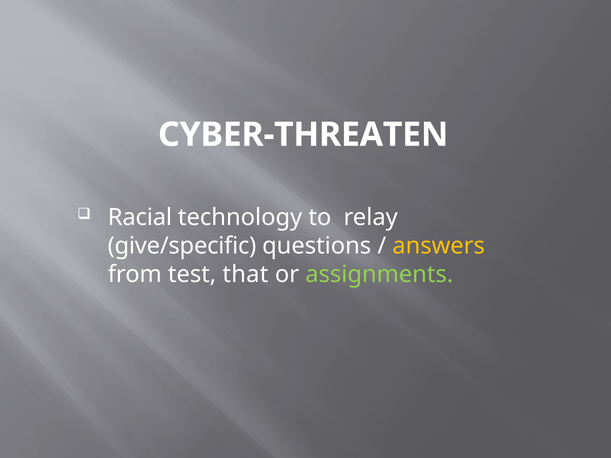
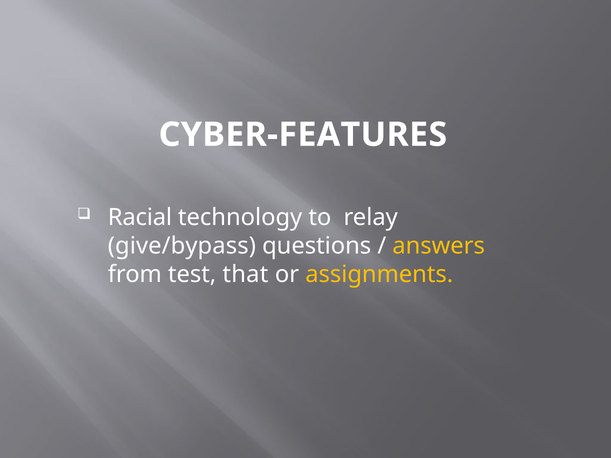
CYBER-THREATEN: CYBER-THREATEN -> CYBER-FEATURES (303, 135)
give/specific: give/specific -> give/bypass (182, 246)
assignments colour: light green -> yellow (379, 275)
